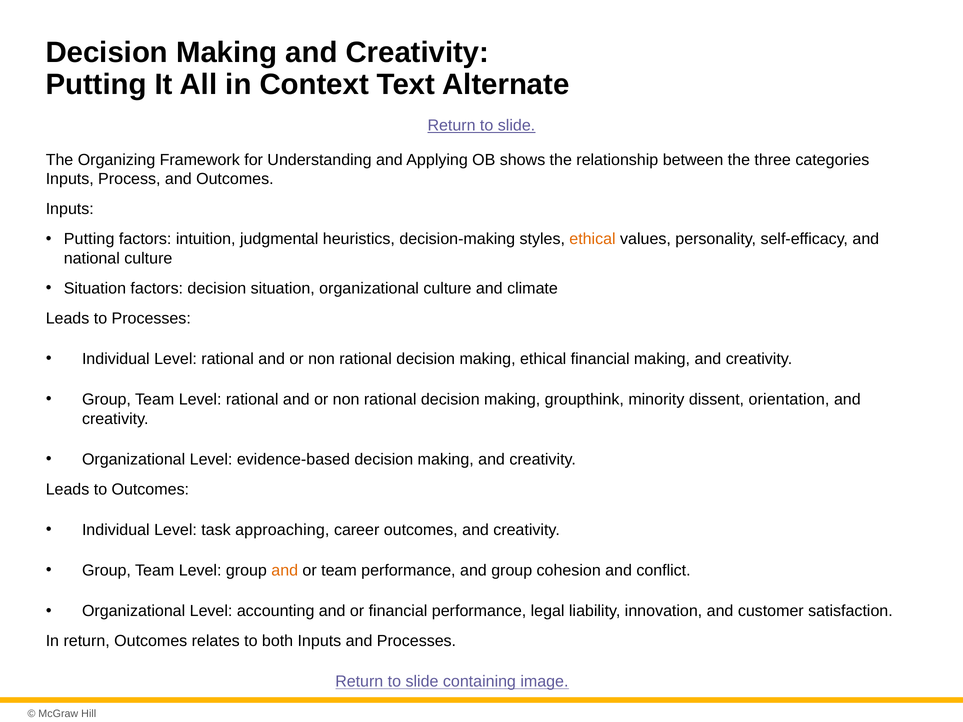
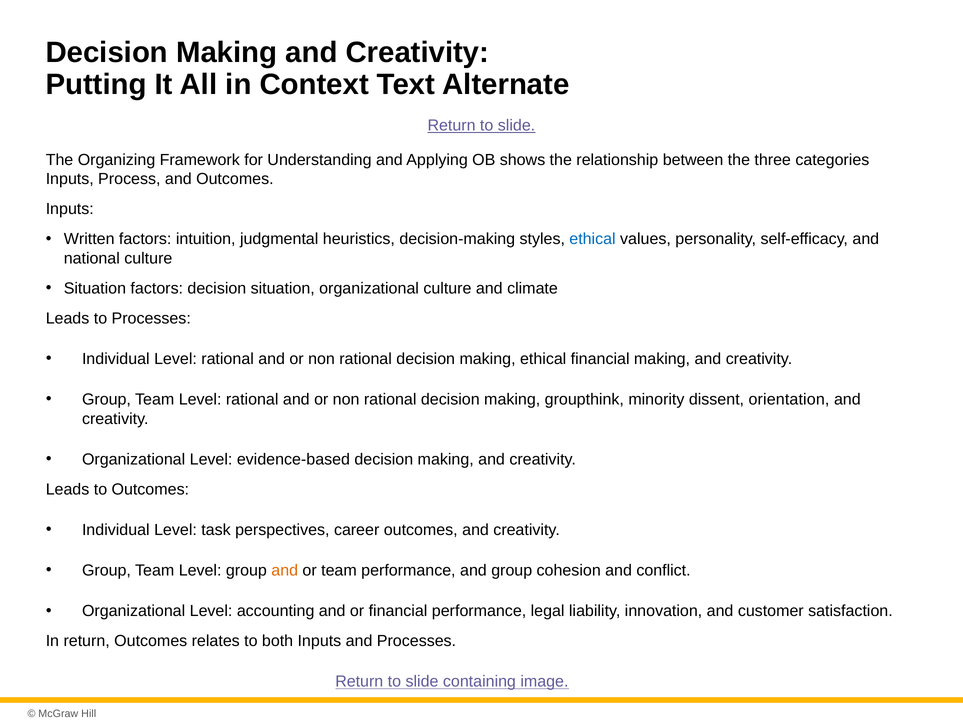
Putting: Putting -> Written (89, 239)
ethical colour: orange -> blue (593, 239)
approaching: approaching -> perspectives (282, 530)
